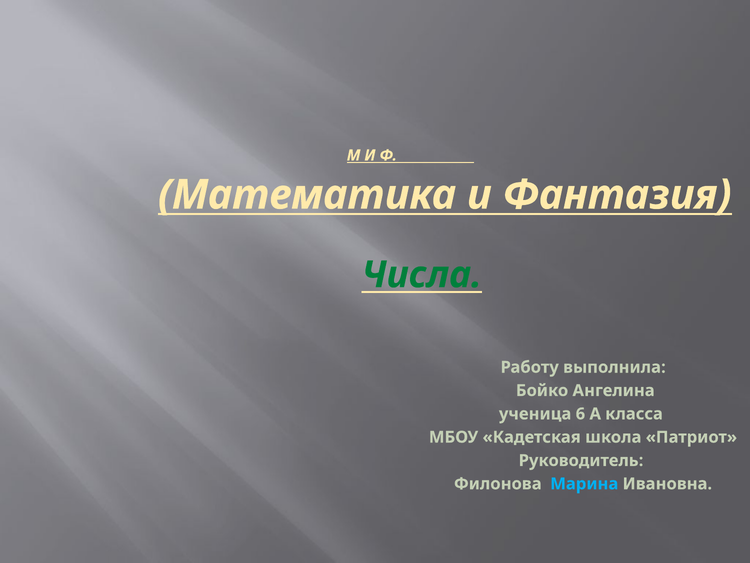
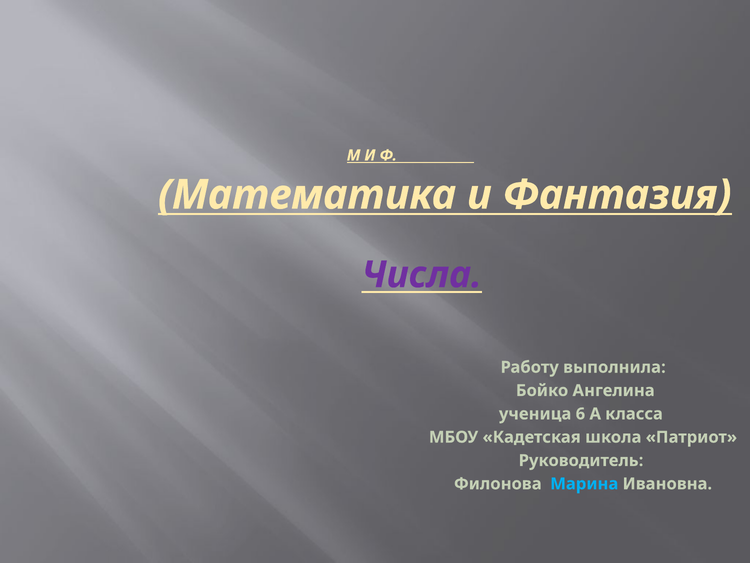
Числа colour: green -> purple (422, 275)
